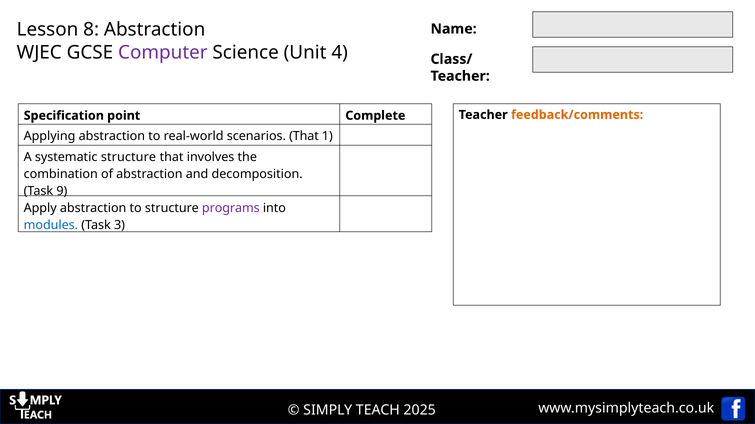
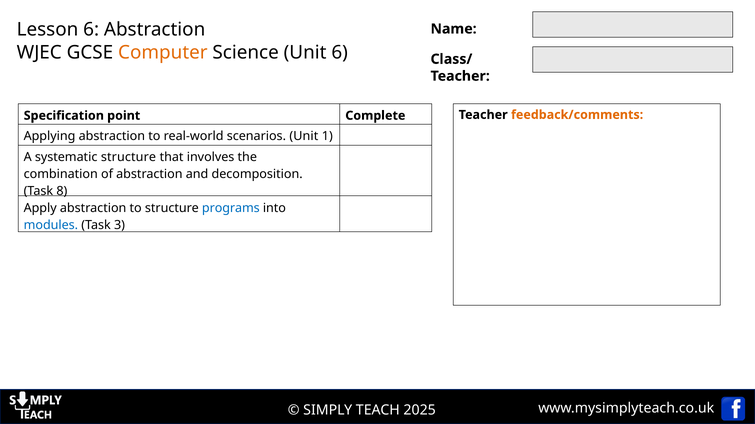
Lesson 8: 8 -> 6 (91, 30)
Computer colour: purple -> orange (163, 52)
Unit 4: 4 -> 6 (340, 52)
scenarios That: That -> Unit (304, 137)
9: 9 -> 8 (62, 191)
programs colour: purple -> blue (231, 208)
